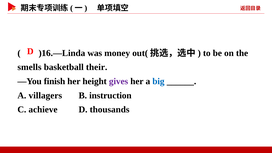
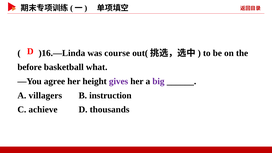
money: money -> course (117, 53)
smells: smells -> before (30, 67)
their: their -> what (97, 67)
finish: finish -> agree (54, 81)
big colour: blue -> purple (158, 81)
